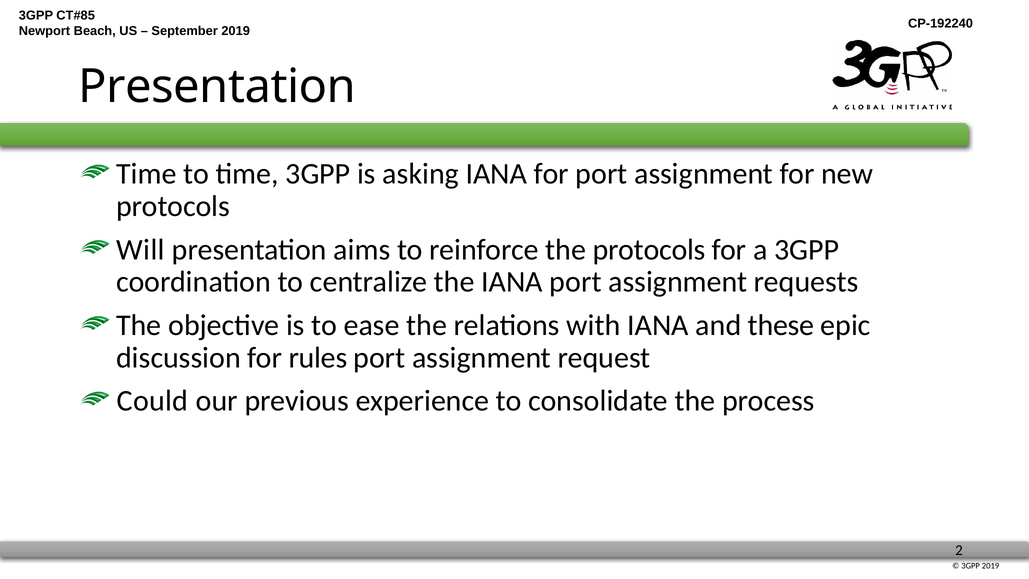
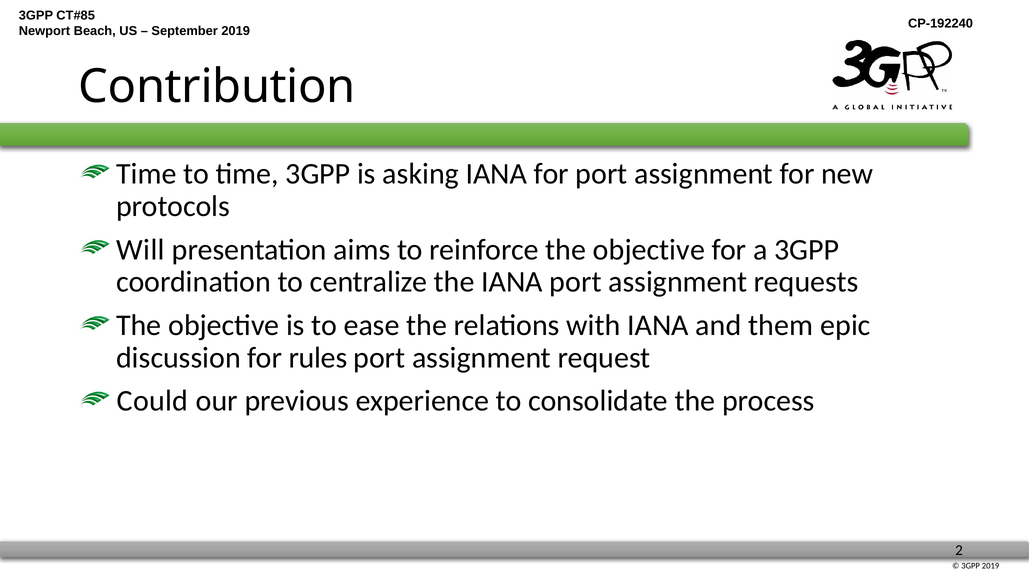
Presentation: Presentation -> Contribution (217, 86)
reinforce the protocols: protocols -> objective (649, 250)
these: these -> them (781, 325)
